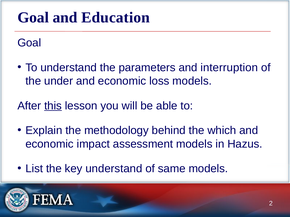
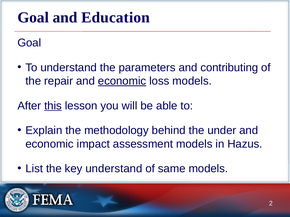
interruption: interruption -> contributing (229, 68)
under: under -> repair (59, 81)
economic underline: none -> present (122, 81)
which: which -> under (222, 131)
